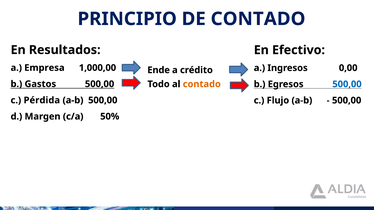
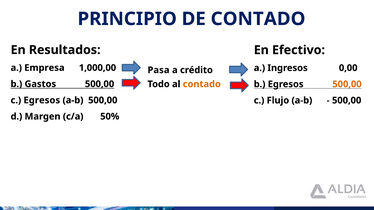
Ende: Ende -> Pasa (159, 70)
500,00 colour: blue -> orange (347, 84)
c Pérdida: Pérdida -> Egresos (42, 100)
